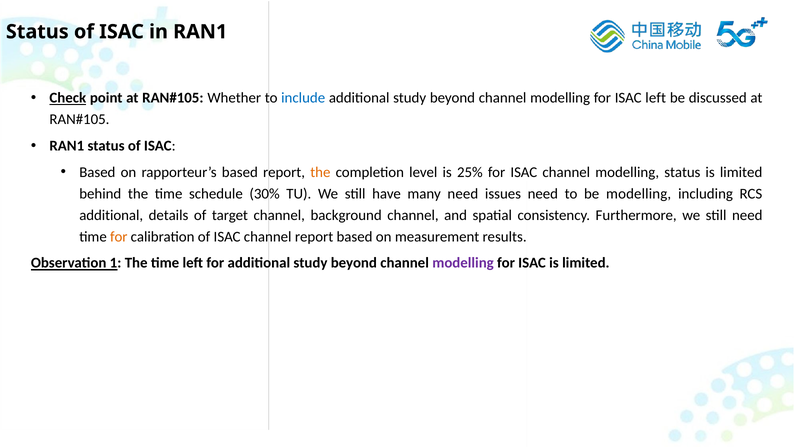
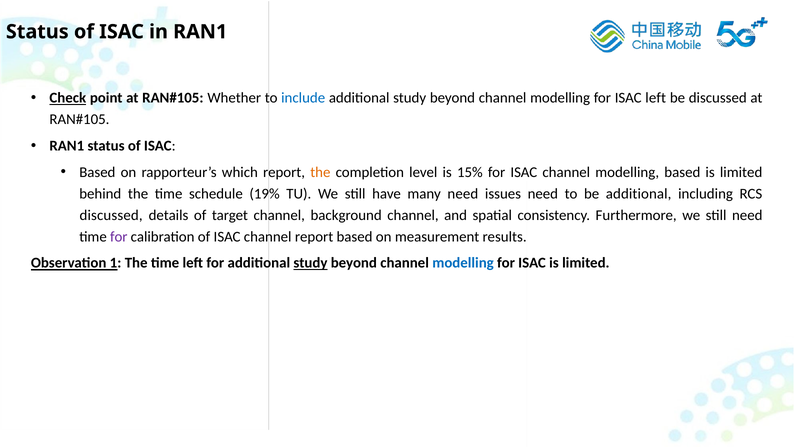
rapporteur’s based: based -> which (240, 172)
25%: 25% -> 15% (470, 172)
modelling status: status -> based (682, 172)
30%: 30% -> 19% (265, 194)
be modelling: modelling -> additional (639, 194)
additional: additional -> discussed (111, 215)
for colour: orange -> purple (119, 236)
study underline: none -> present (310, 263)
modelling colour: purple -> blue (463, 263)
